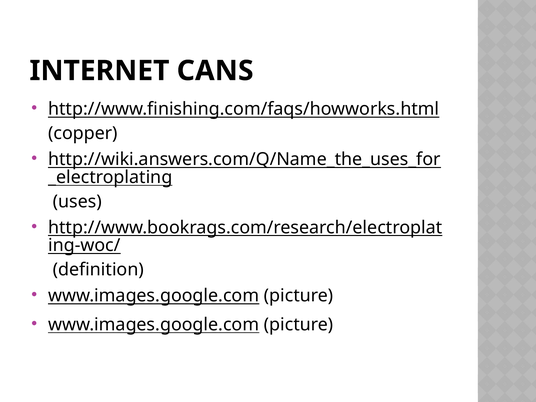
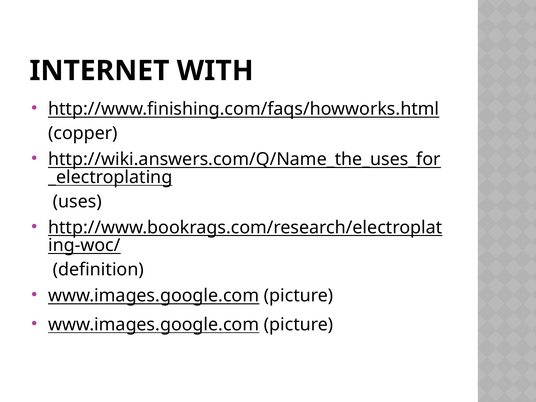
CANS: CANS -> WITH (215, 71)
